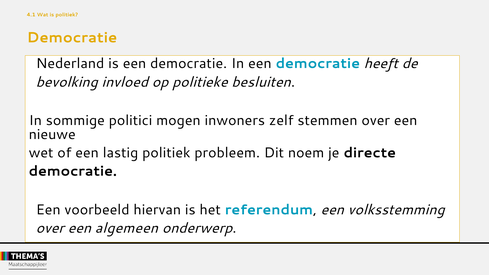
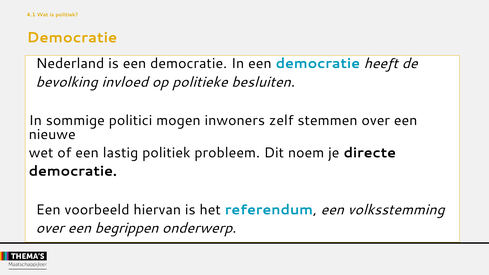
algemeen: algemeen -> begrippen (127, 228)
